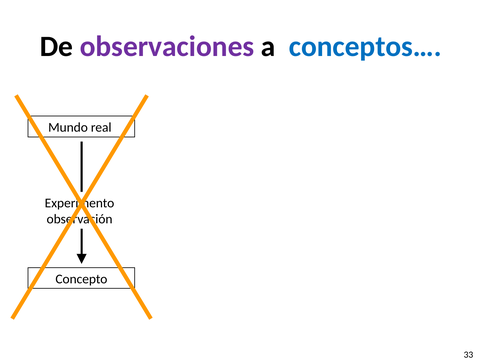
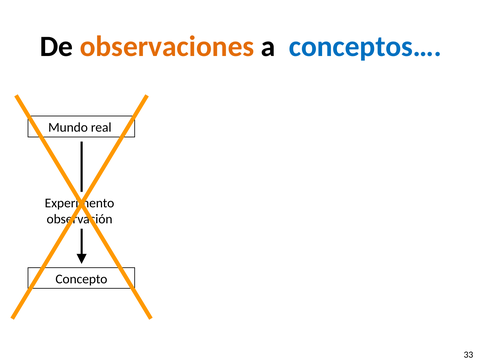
observaciones colour: purple -> orange (167, 47)
